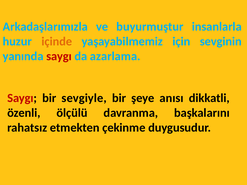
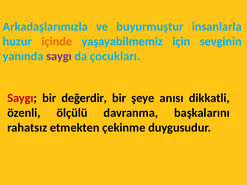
saygı colour: red -> purple (59, 56)
azarlama: azarlama -> çocukları (115, 56)
sevgiyle: sevgiyle -> değerdir (84, 98)
